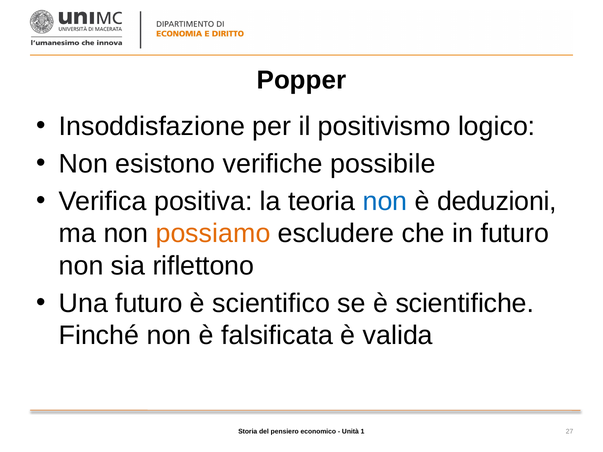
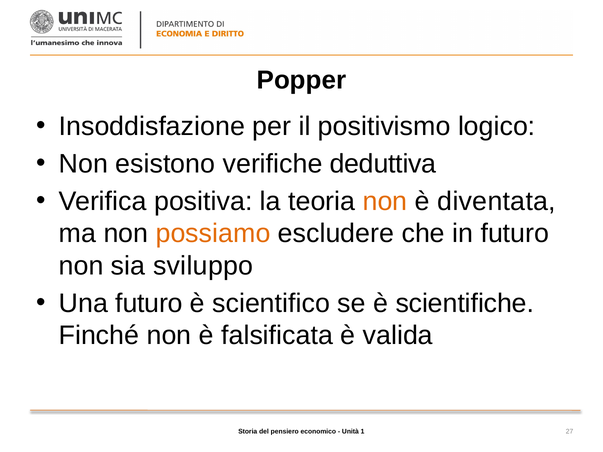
possibile: possibile -> deduttiva (383, 164)
non colour: blue -> orange (385, 202)
deduzioni: deduzioni -> diventata (497, 202)
riflettono: riflettono -> sviluppo (203, 266)
